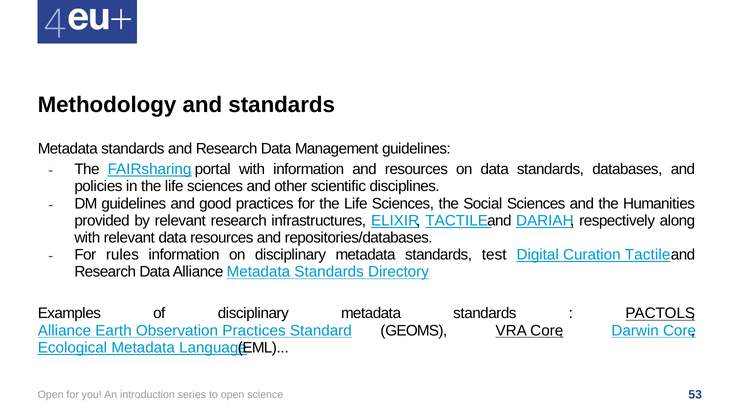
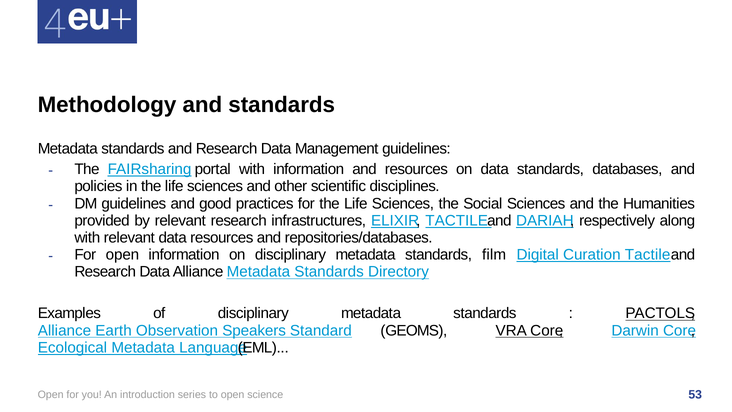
For rules: rules -> open (122, 255)
test: test -> film (494, 255)
Observation Practices: Practices -> Speakers (254, 330)
